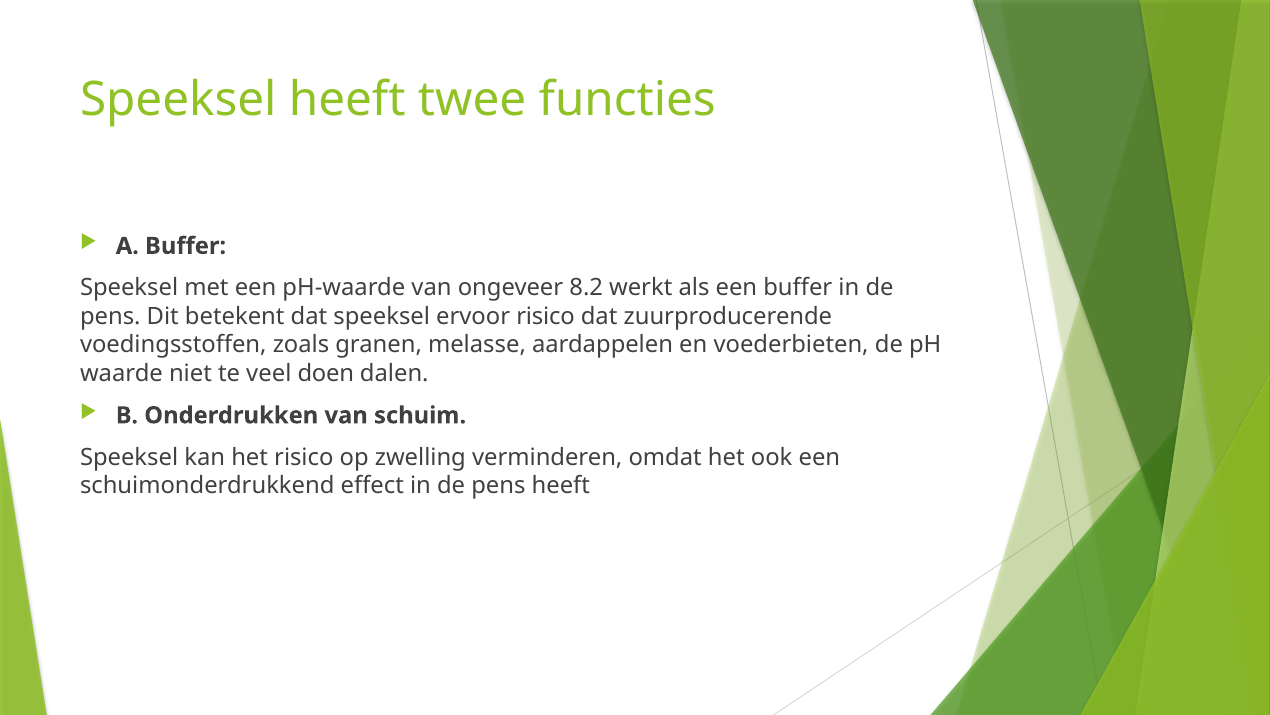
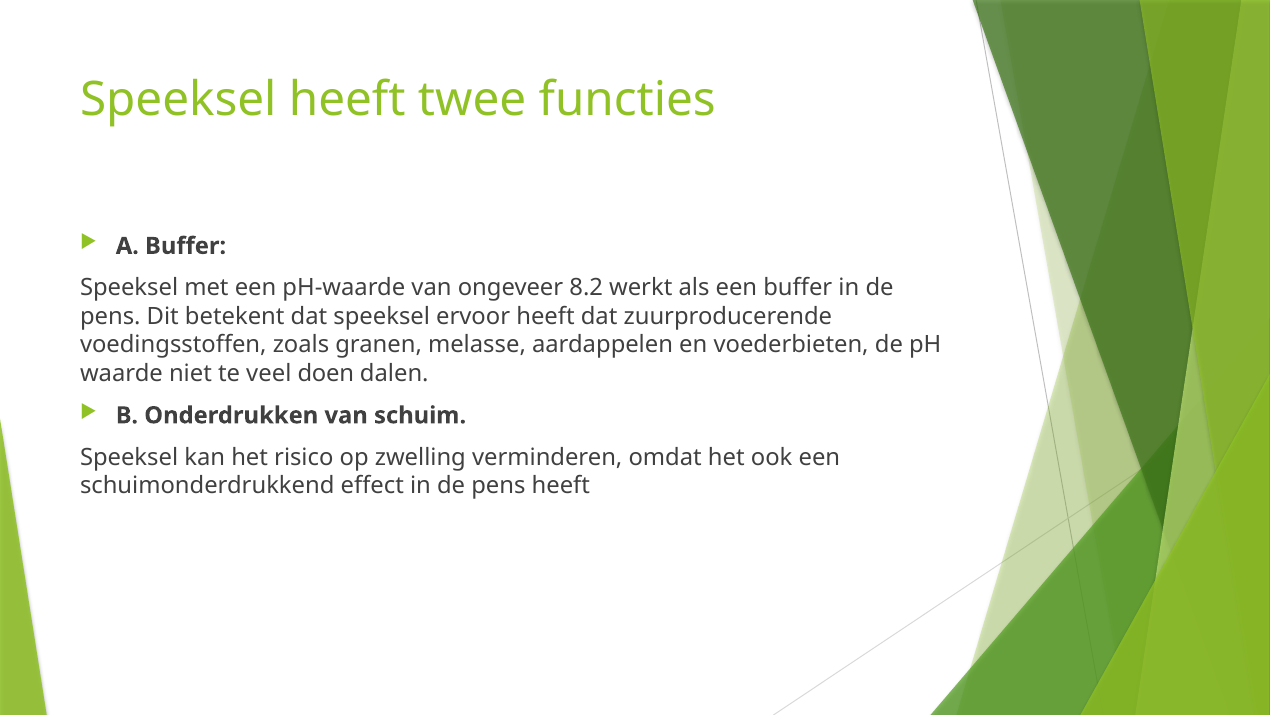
ervoor risico: risico -> heeft (545, 316)
